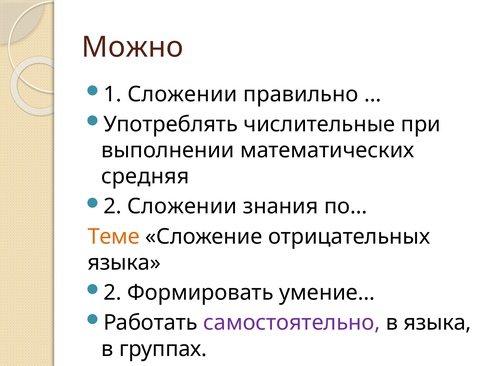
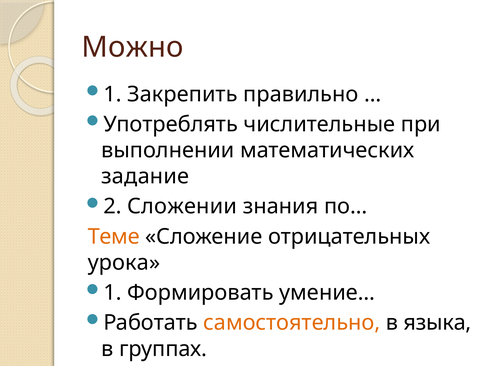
1 Сложении: Сложении -> Закрепить (182, 94)
средняя: средняя -> задание (145, 177)
языка: языка -> урока (124, 263)
2: 2 -> 1 (112, 293)
самостоятельно colour: purple -> orange (292, 323)
